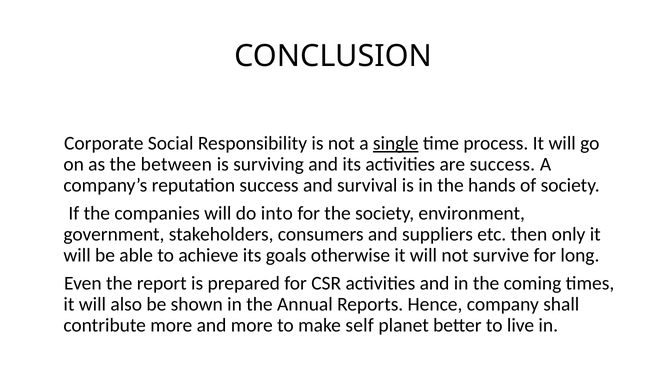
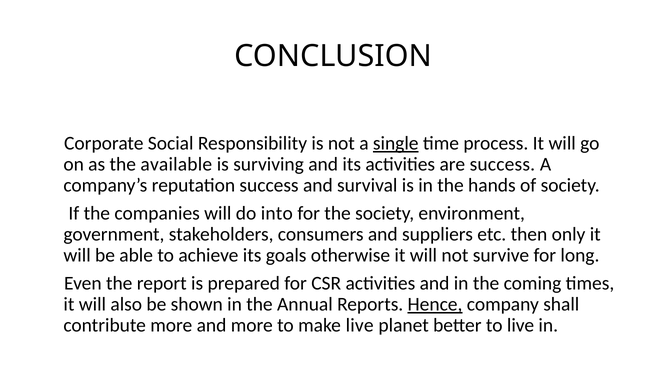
between: between -> available (176, 164)
Hence underline: none -> present (435, 304)
make self: self -> live (360, 325)
